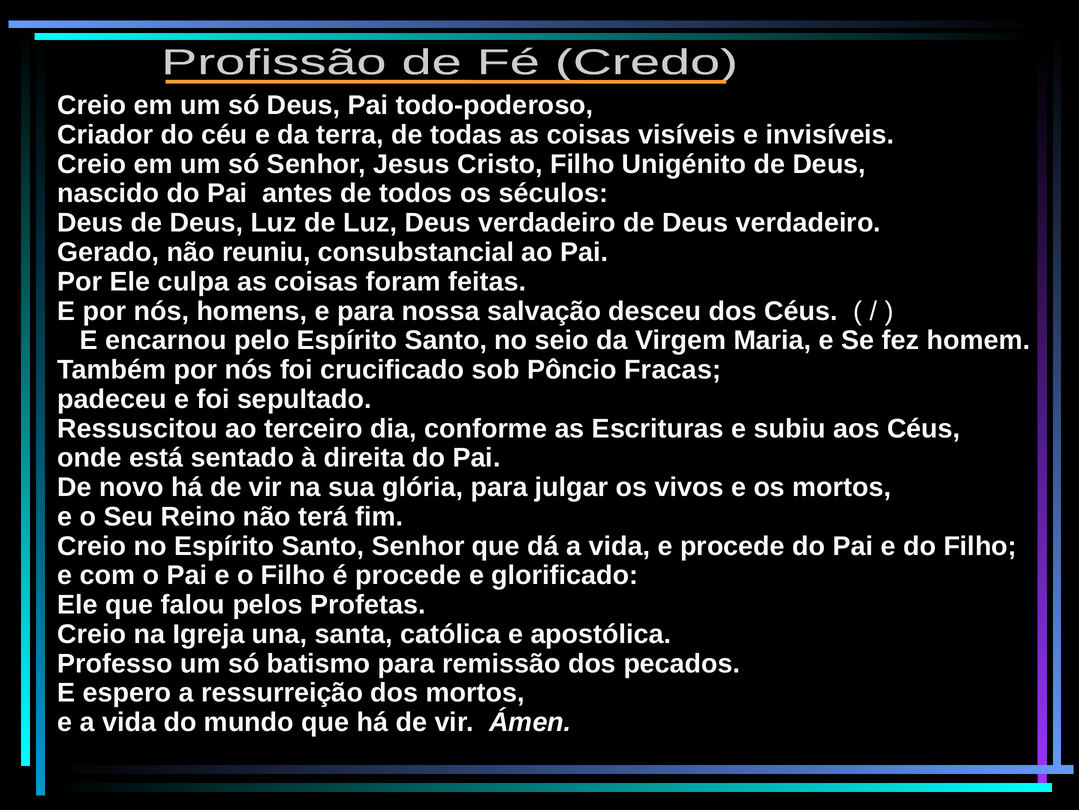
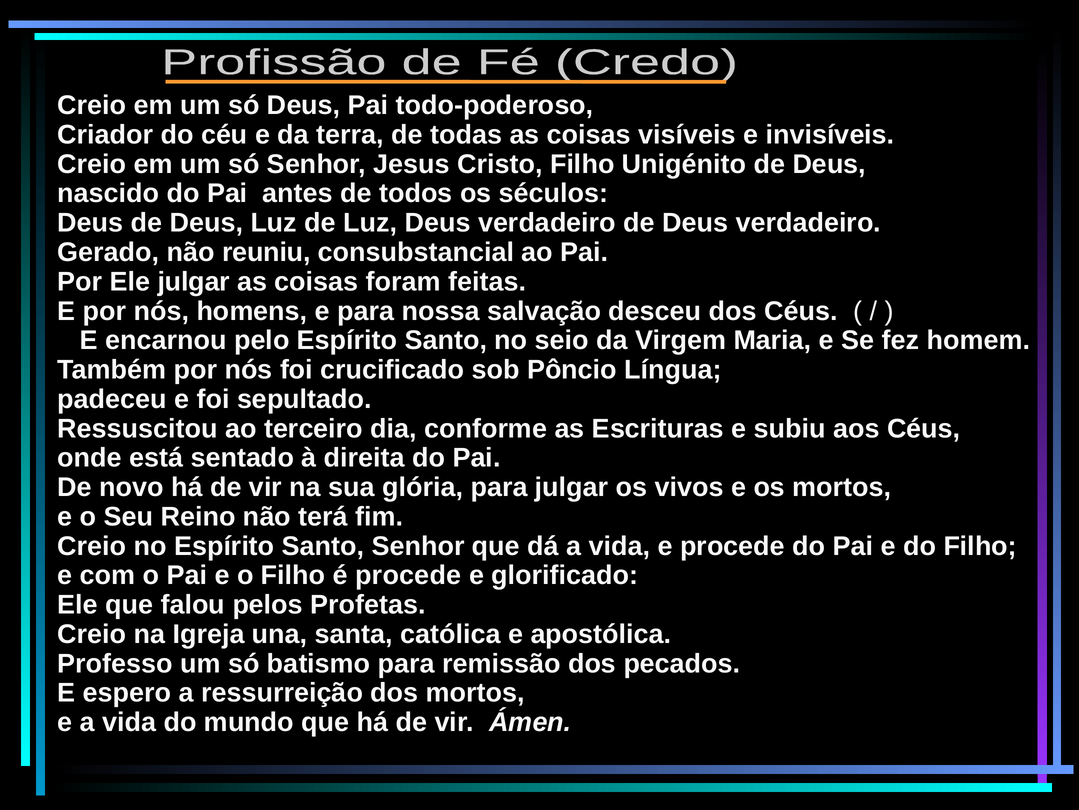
Ele culpa: culpa -> julgar (194, 281)
Fracas: Fracas -> Língua (673, 370)
